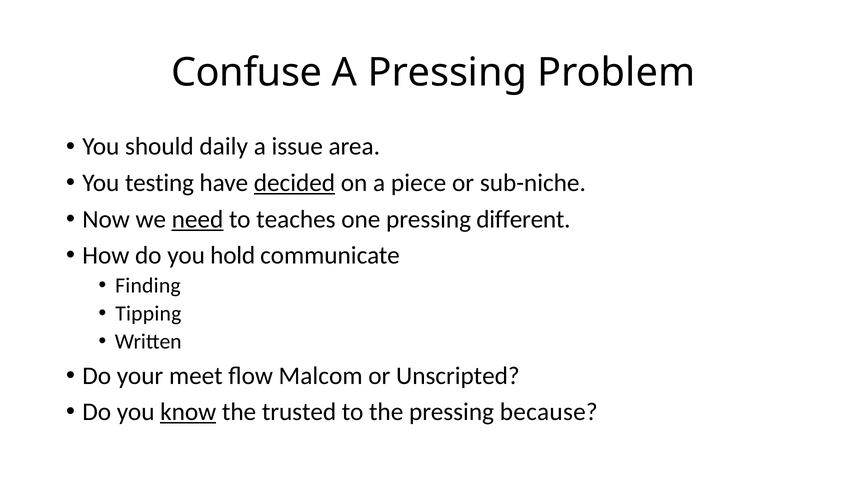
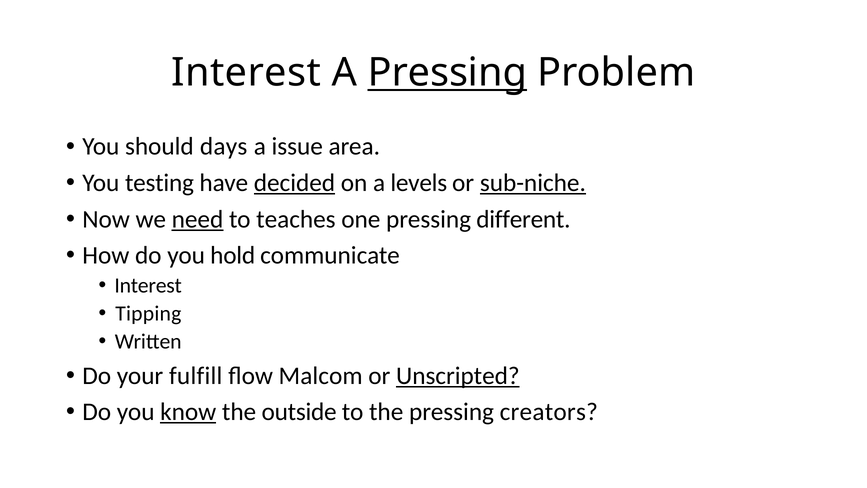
Confuse: Confuse -> Interest (246, 73)
Pressing underline: none -> present (447, 73)
daily: daily -> days (224, 147)
piece: piece -> levels (419, 183)
sub-niche underline: none -> present (533, 183)
Finding: Finding -> Interest (148, 285)
meet: meet -> fulfill (196, 375)
Unscripted underline: none -> present (458, 375)
trusted: trusted -> outside (299, 412)
because: because -> creators (549, 412)
